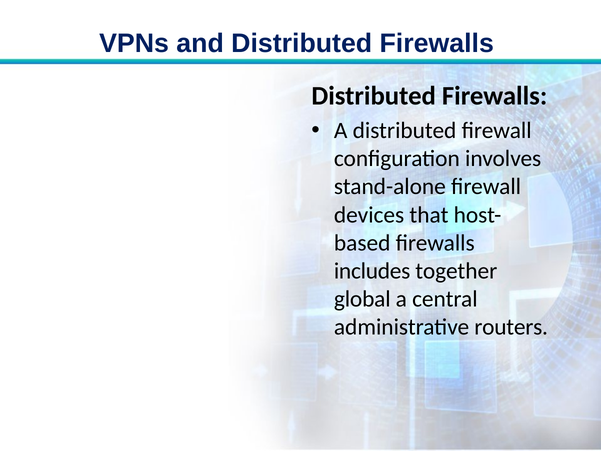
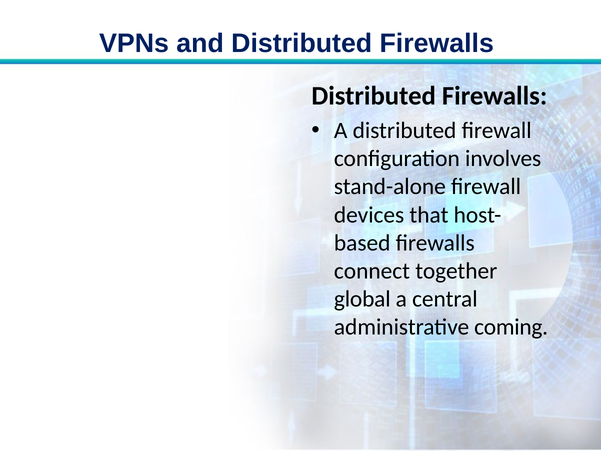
includes: includes -> connect (372, 271)
routers: routers -> coming (511, 327)
